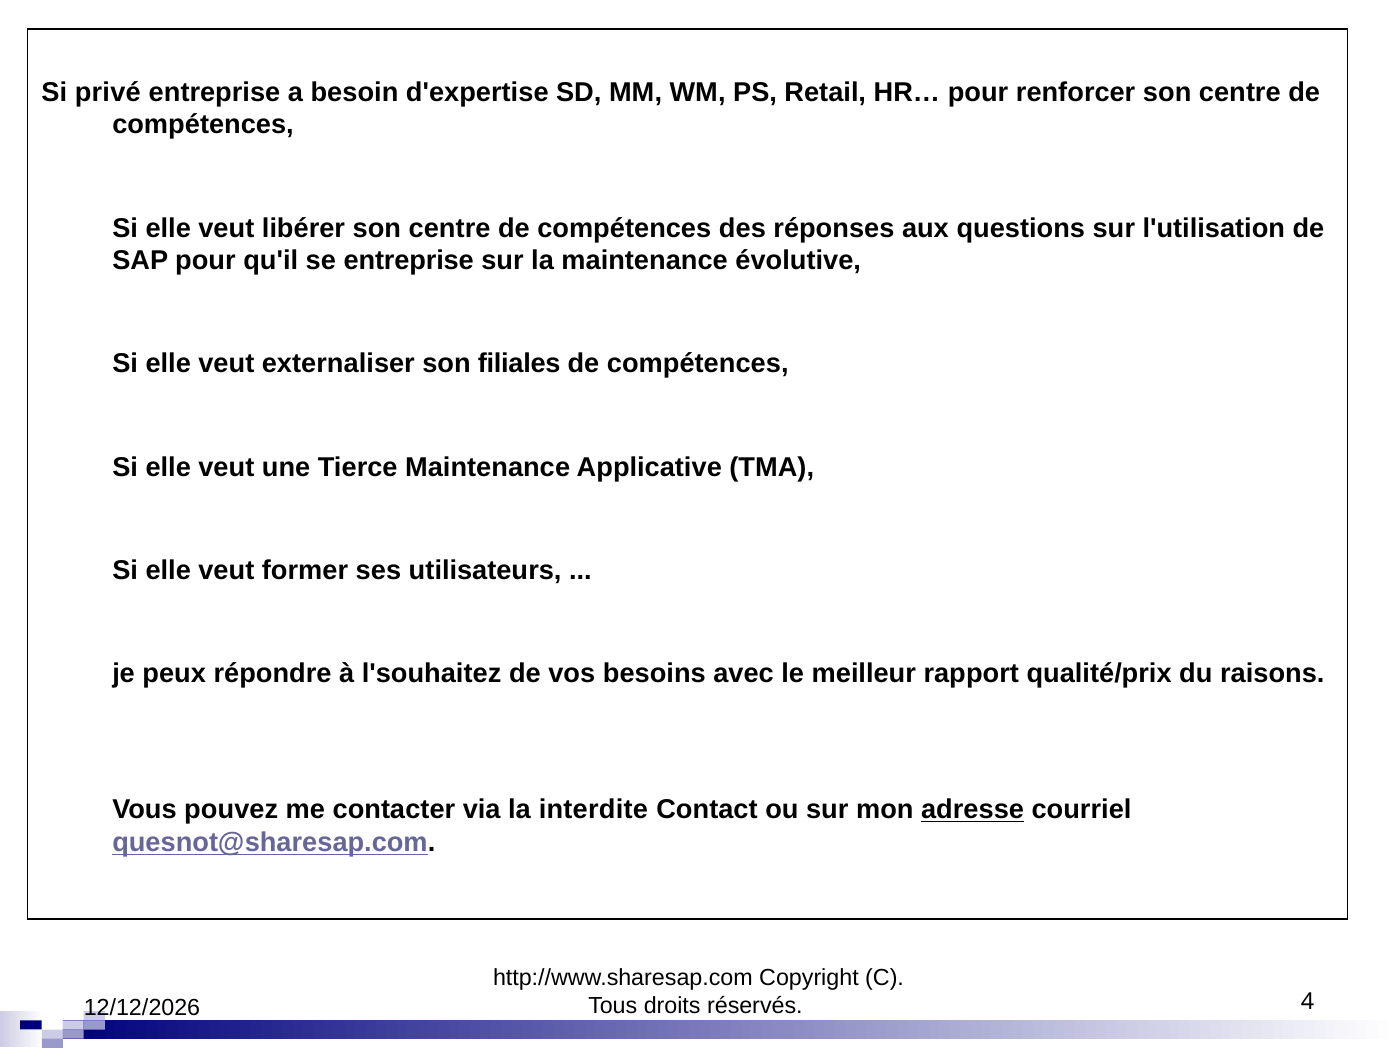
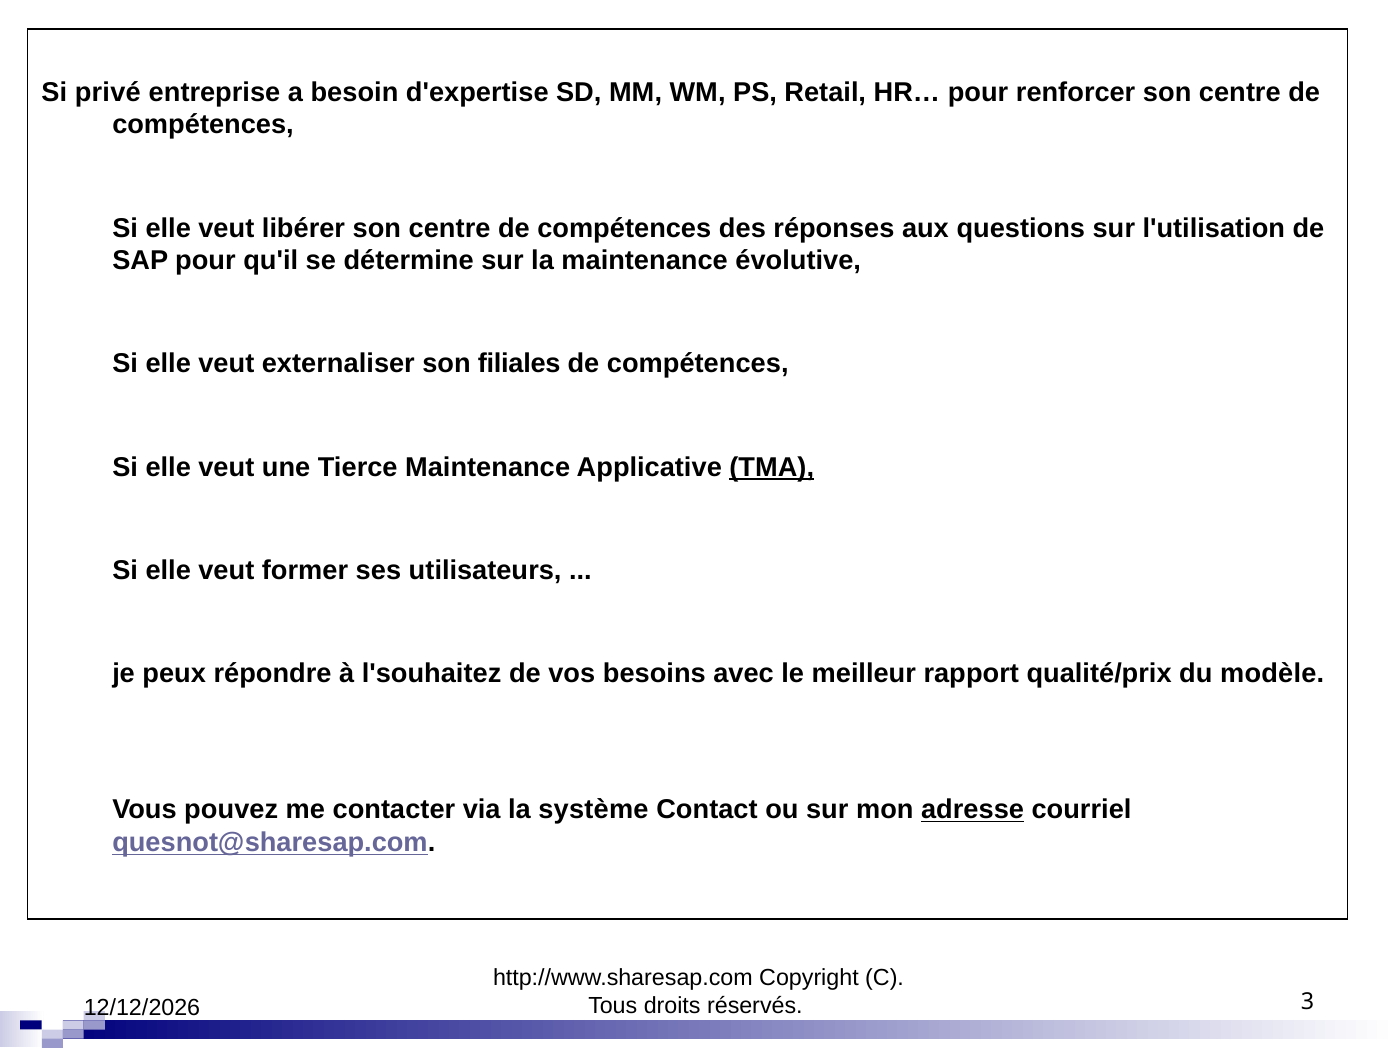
se entreprise: entreprise -> détermine (409, 261)
TMA underline: none -> present (772, 468)
raisons: raisons -> modèle (1272, 674)
interdite: interdite -> système (593, 810)
4: 4 -> 3 (1308, 1002)
